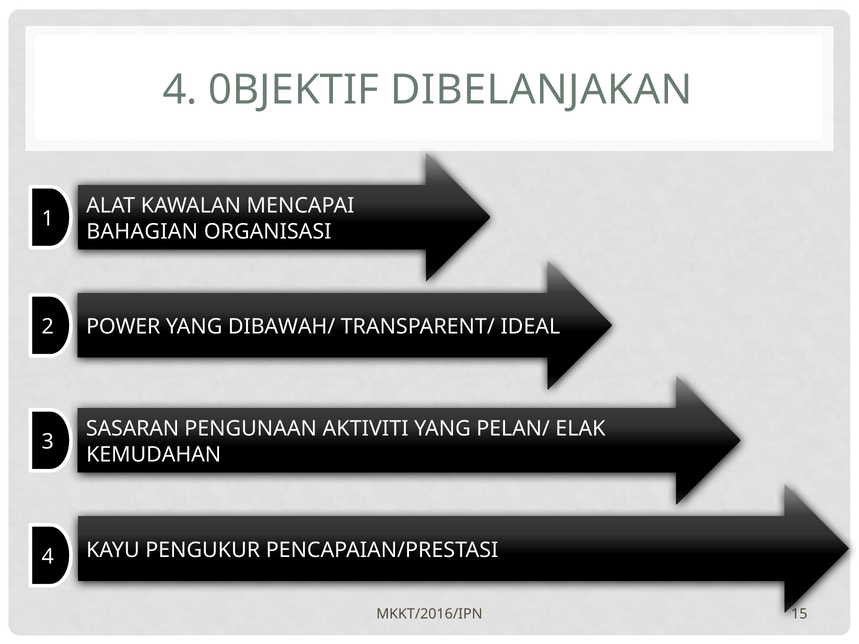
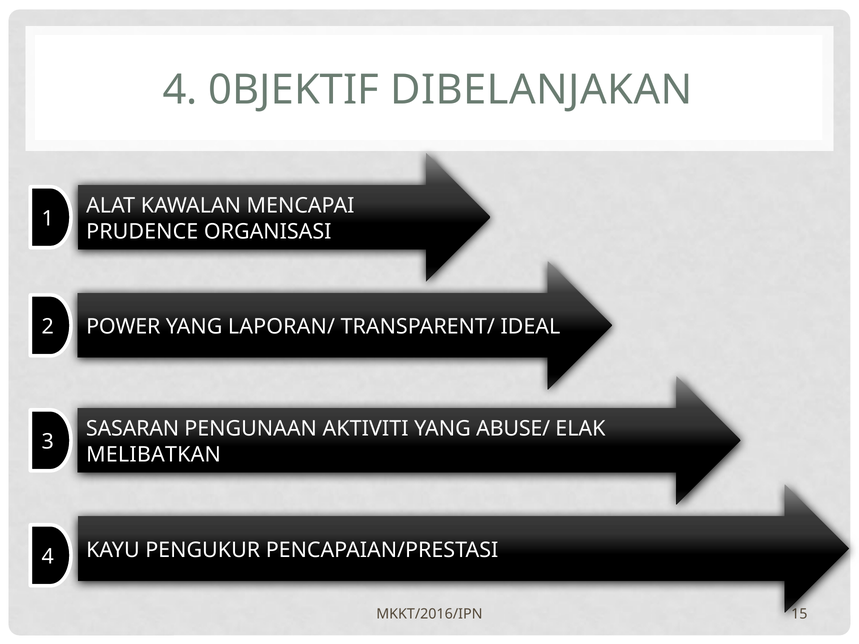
BAHAGIAN: BAHAGIAN -> PRUDENCE (142, 232)
DIBAWAH/: DIBAWAH/ -> LAPORAN/ (281, 327)
PELAN/: PELAN/ -> ABUSE/ (513, 429)
KEMUDAHAN: KEMUDAHAN -> MELIBATKAN (154, 455)
